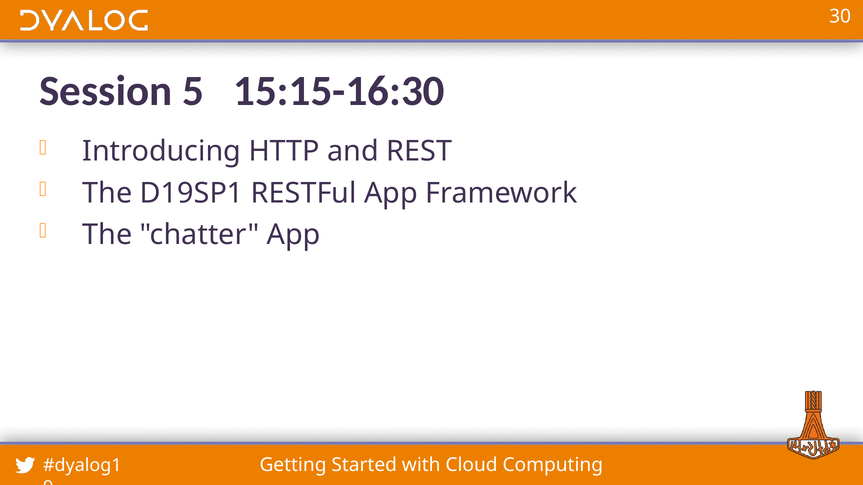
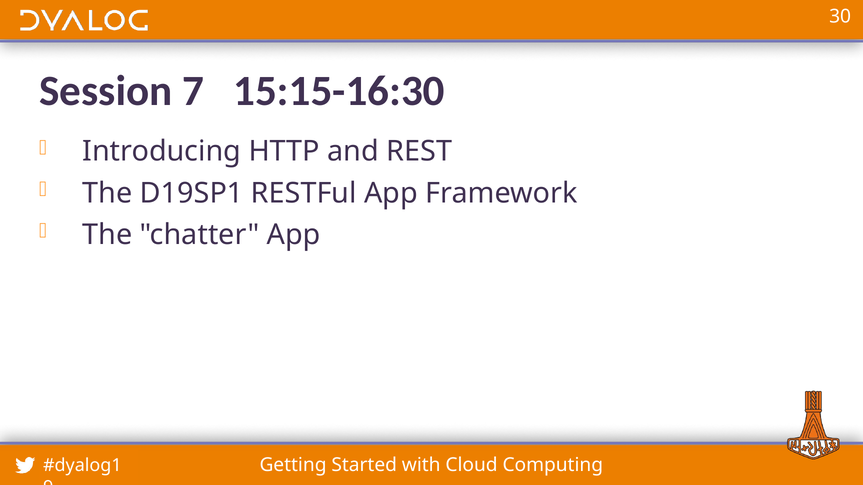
5: 5 -> 7 (193, 91)
